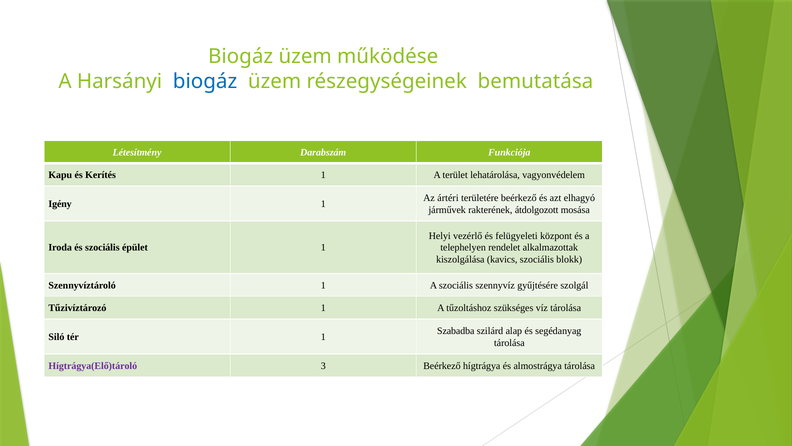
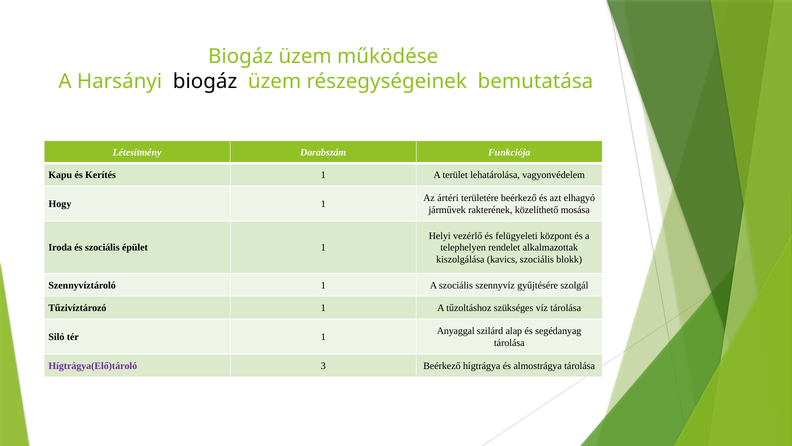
biogáz colour: blue -> black (205, 81)
Igény: Igény -> Hogy (60, 204)
átdolgozott: átdolgozott -> közelíthető (537, 210)
Szabadba: Szabadba -> Anyaggal (456, 331)
